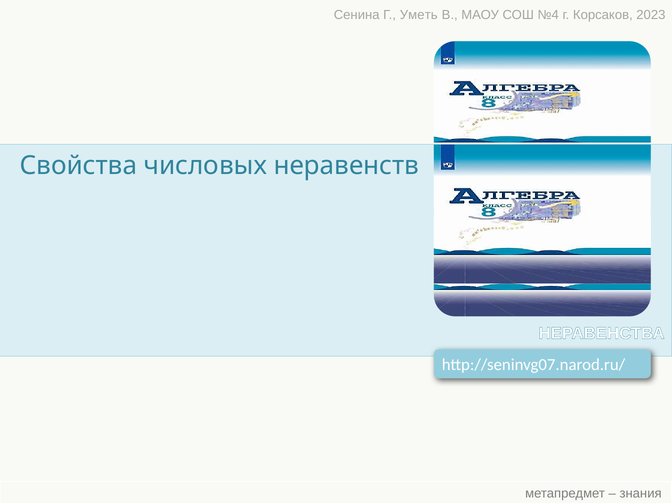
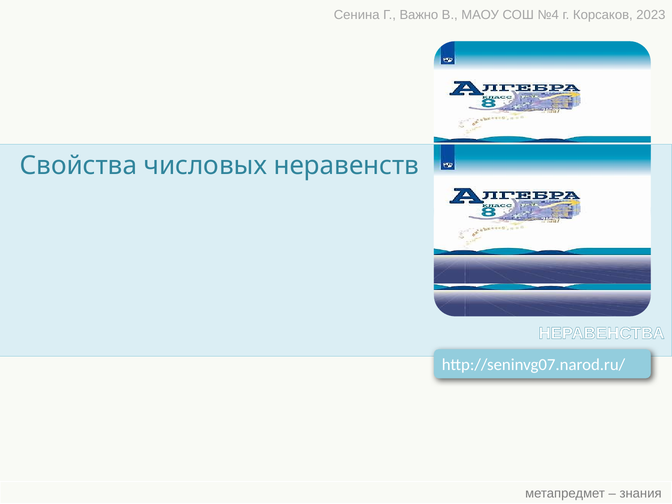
Уметь: Уметь -> Важно (419, 15)
